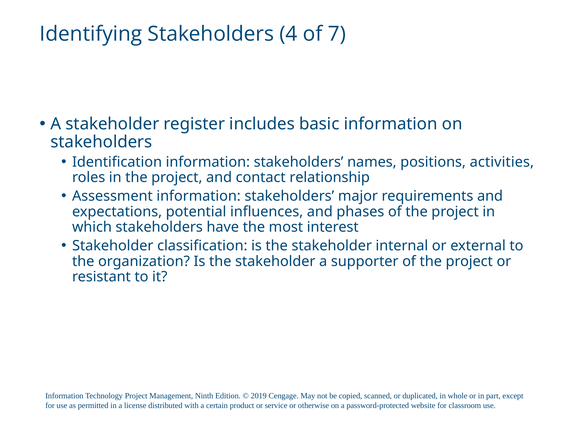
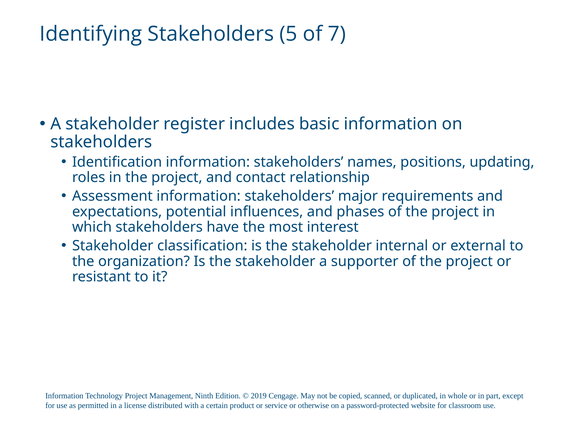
4: 4 -> 5 (289, 34)
activities: activities -> updating (502, 162)
